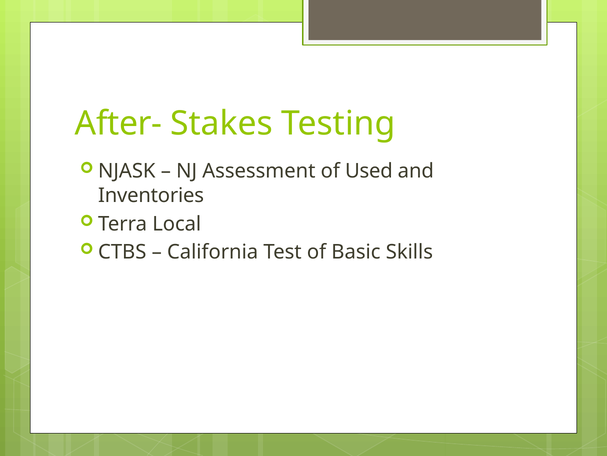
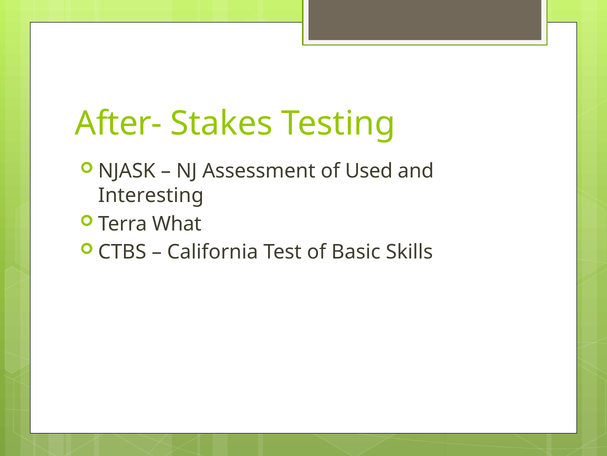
Inventories: Inventories -> Interesting (151, 195)
Local: Local -> What (177, 223)
